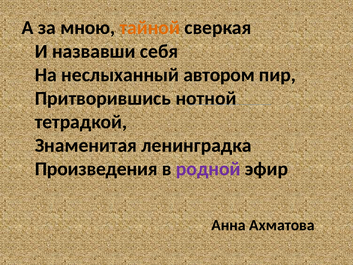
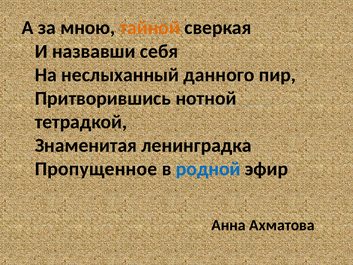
автором: автором -> данного (219, 75)
Произведения: Произведения -> Пропущенное (96, 169)
родной colour: purple -> blue (208, 169)
